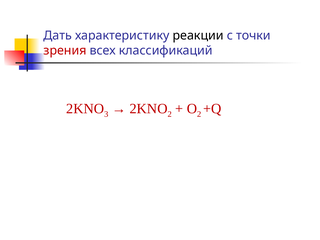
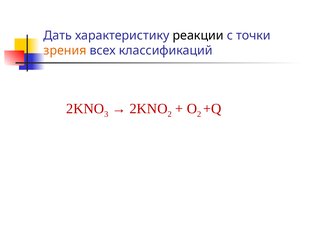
зрения colour: red -> orange (65, 50)
